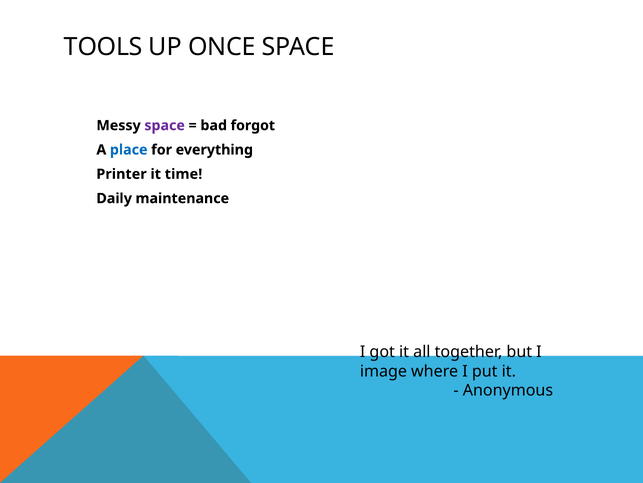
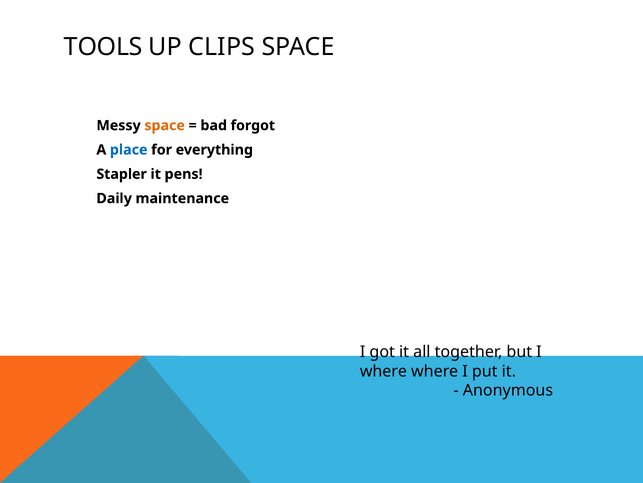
ONCE: ONCE -> CLIPS (222, 47)
space colour: purple -> orange (165, 125)
Printer: Printer -> Stapler (122, 174)
time: time -> pens (184, 174)
image: image -> where (383, 371)
